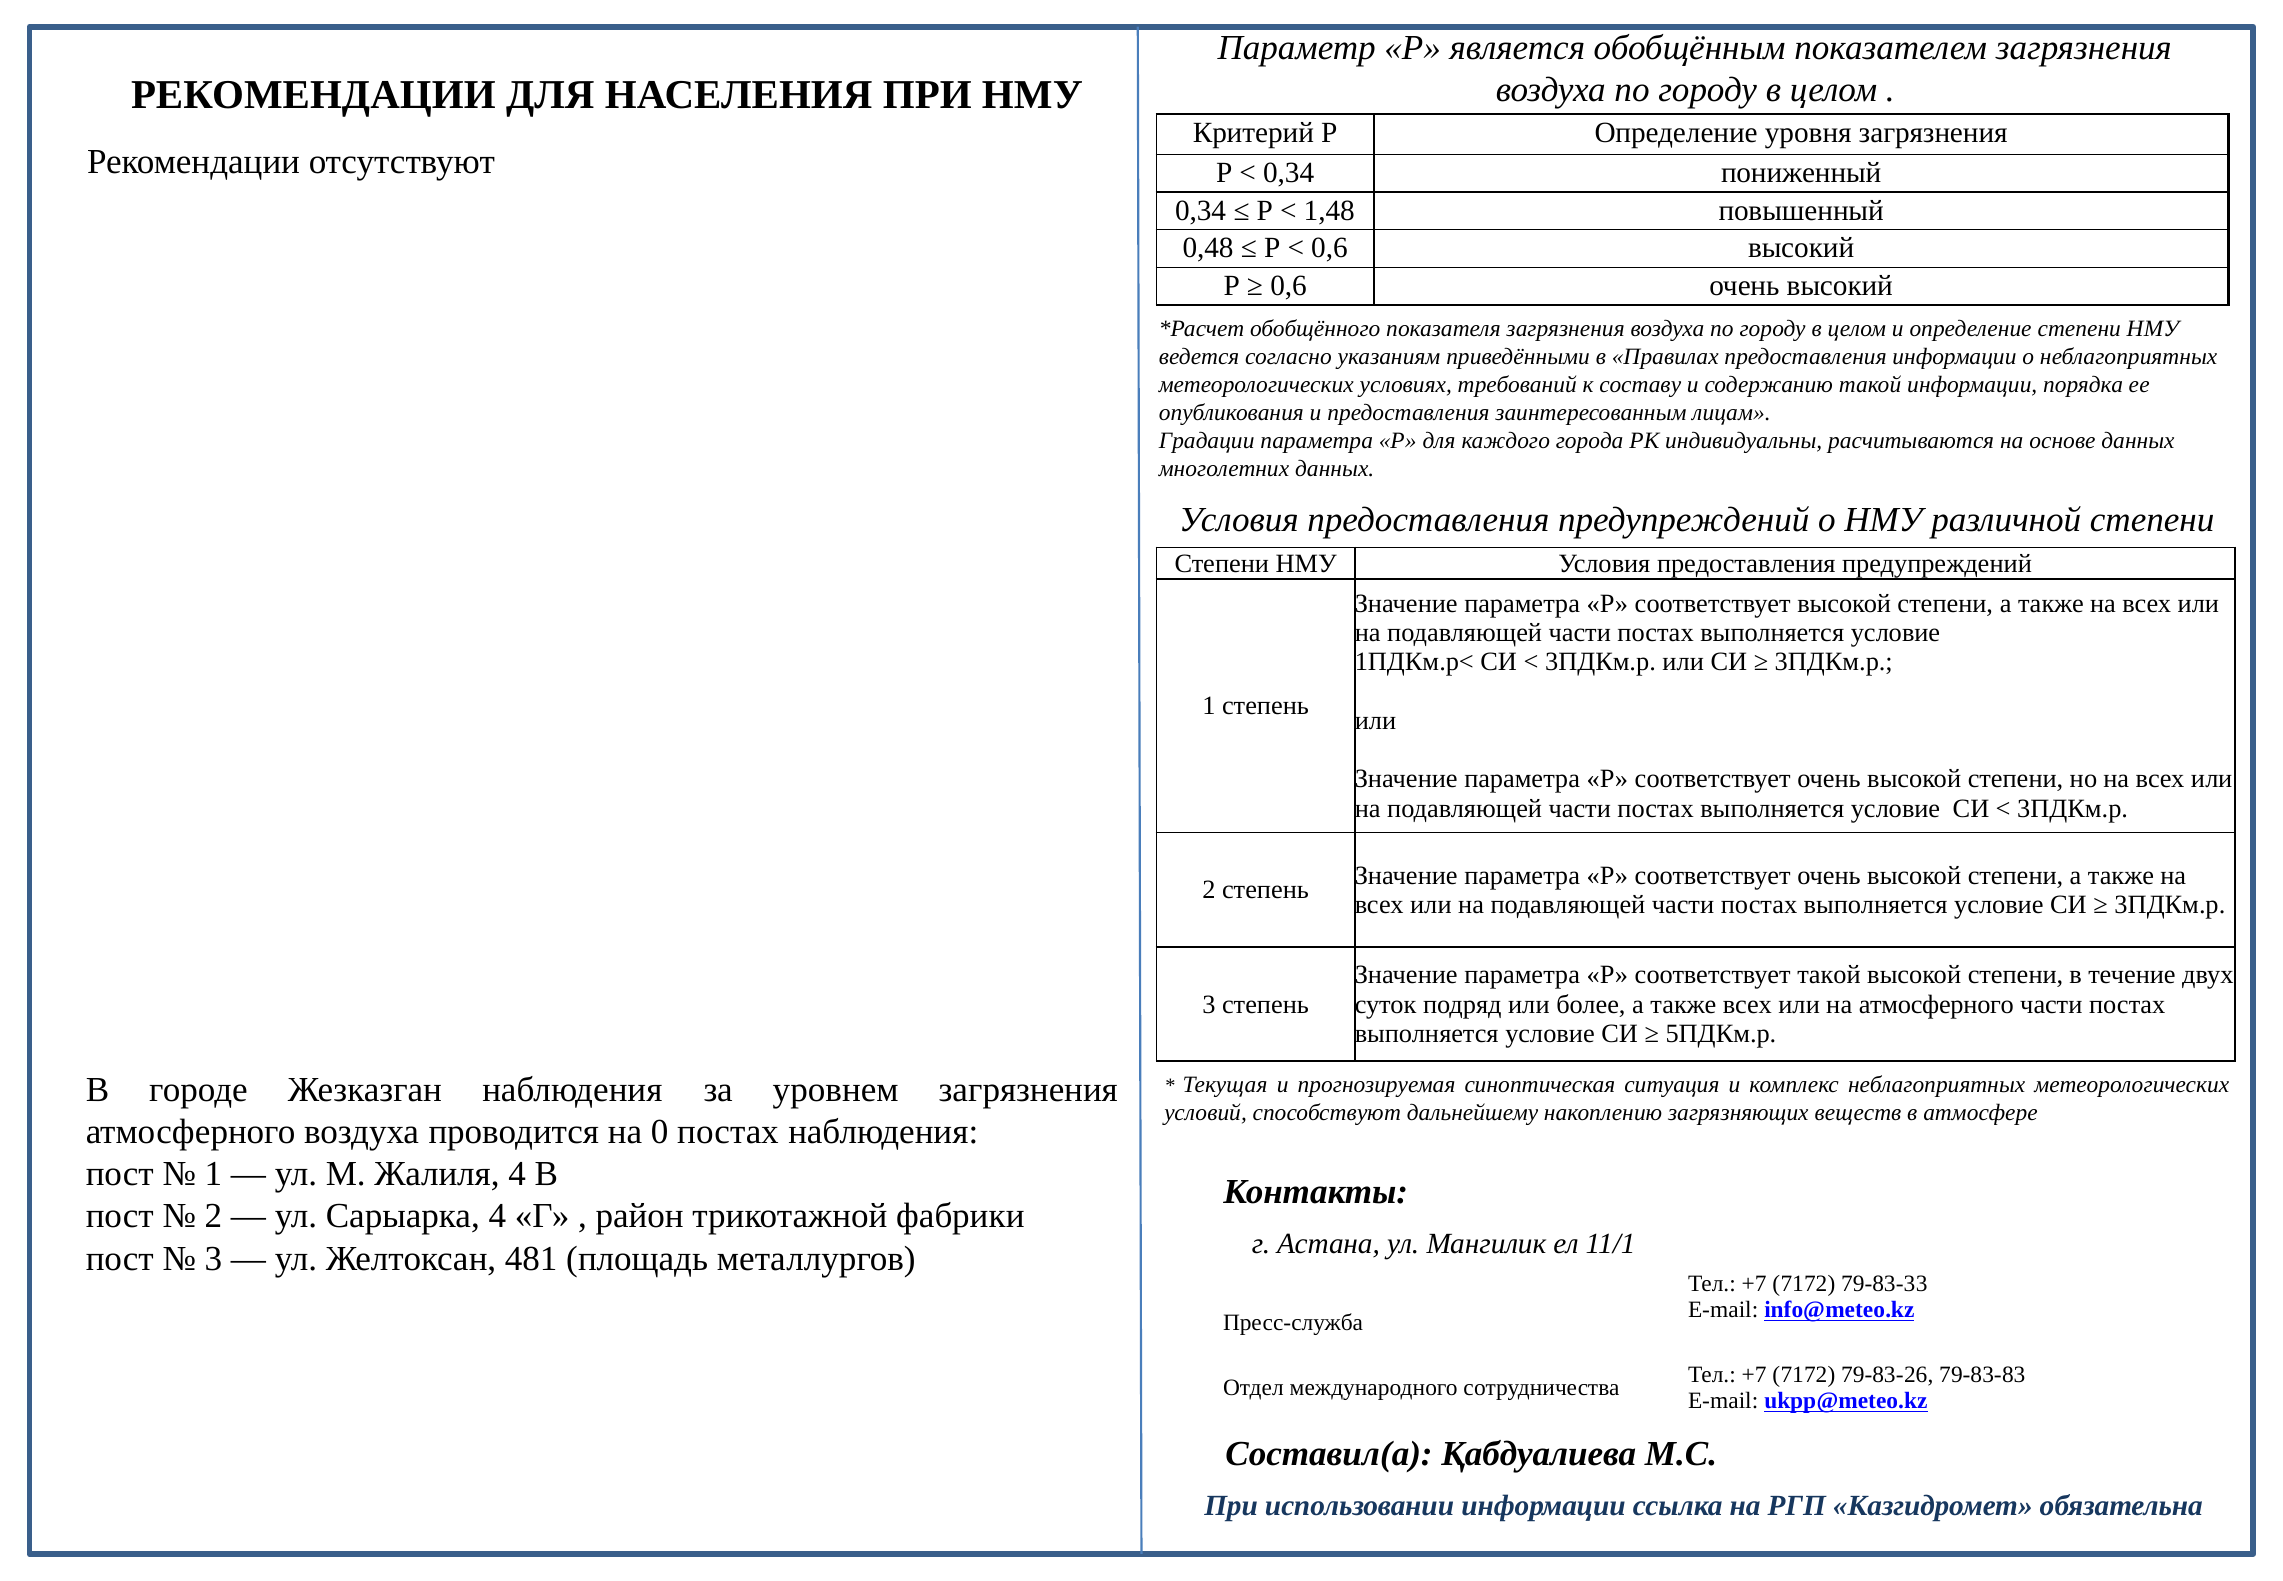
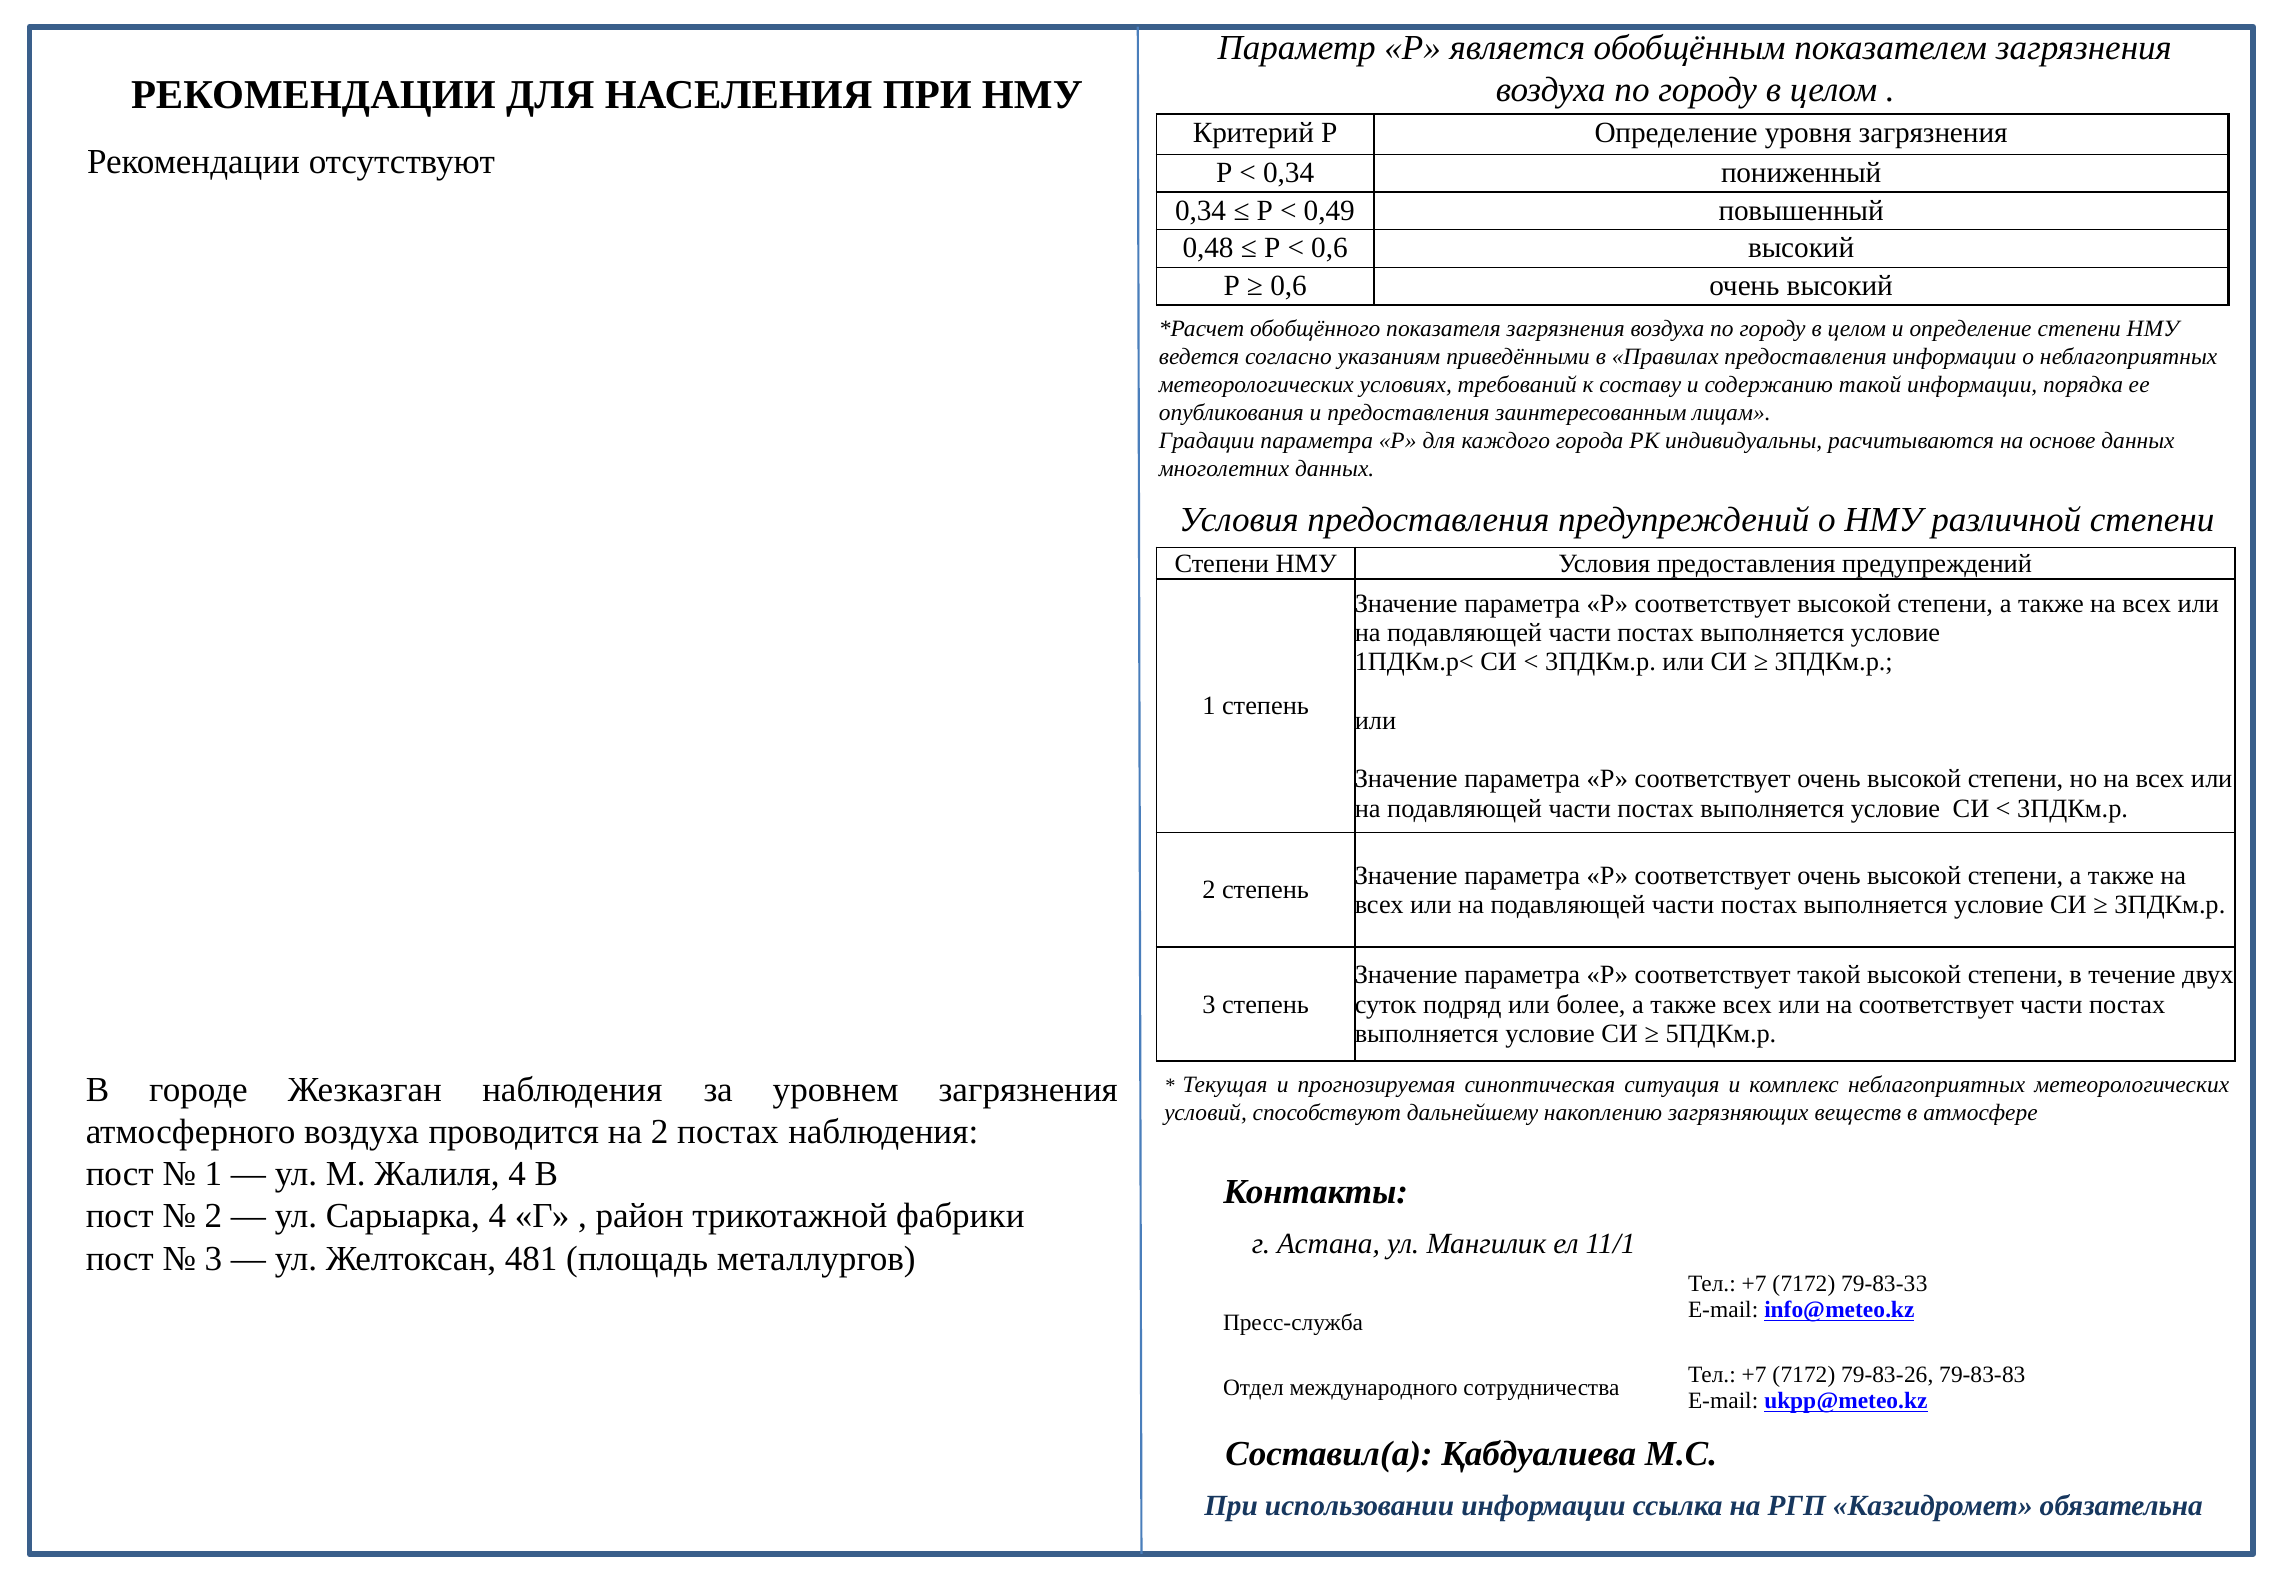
1,48: 1,48 -> 0,49 (1329, 210)
на атмосферного: атмосферного -> соответствует (1936, 1004)
на 0: 0 -> 2 (660, 1132)
